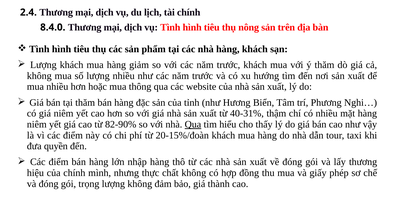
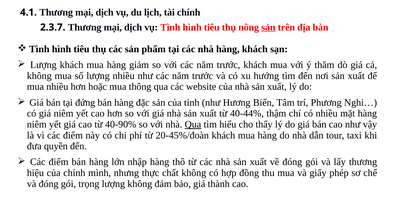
2.4: 2.4 -> 4.1 (28, 12)
8.4.0: 8.4.0 -> 2.3.7 (53, 27)
sản underline: none -> present (268, 27)
tại thăm: thăm -> đứng (85, 103)
40-31%: 40-31% -> 40-44% (247, 114)
82-90%: 82-90% -> 40-90% (121, 124)
20-15%/đoàn: 20-15%/đoàn -> 20-45%/đoàn (182, 135)
